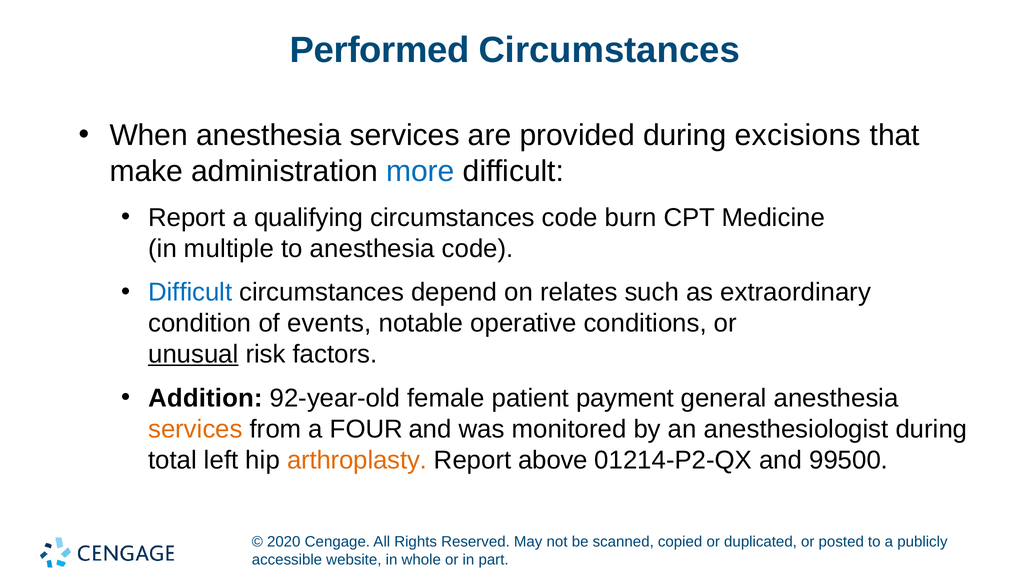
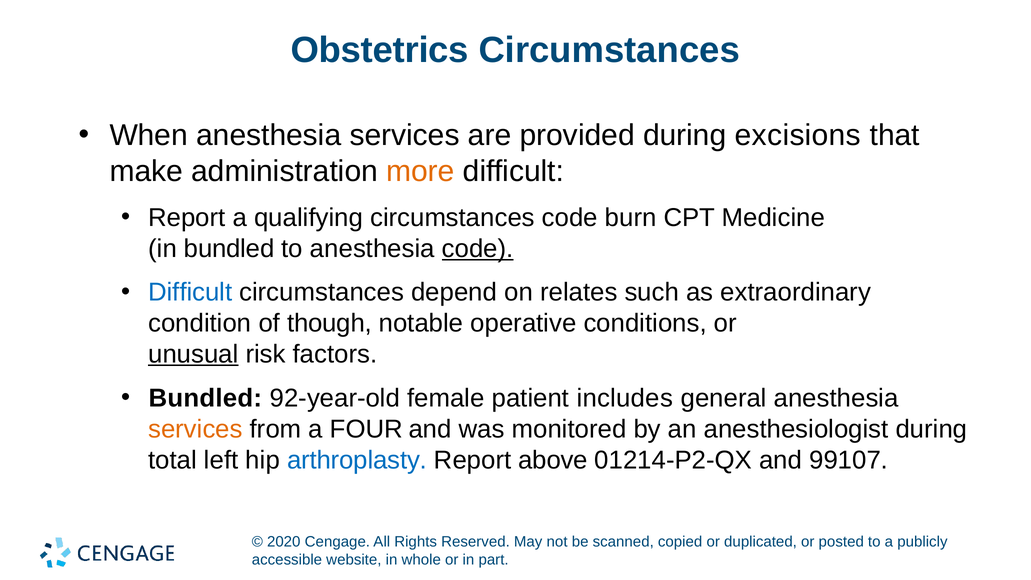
Performed: Performed -> Obstetrics (380, 50)
more colour: blue -> orange (420, 172)
in multiple: multiple -> bundled (229, 249)
code underline: none -> present (478, 249)
events: events -> though (329, 323)
Addition: Addition -> Bundled (205, 398)
payment: payment -> includes (625, 398)
arthroplasty colour: orange -> blue (357, 460)
99500: 99500 -> 99107 (849, 460)
